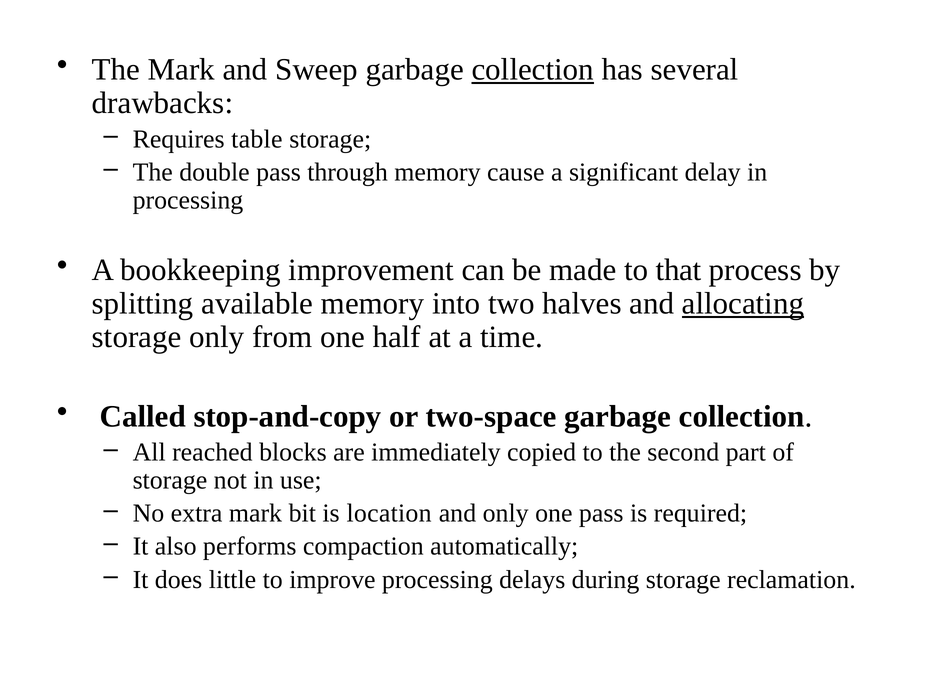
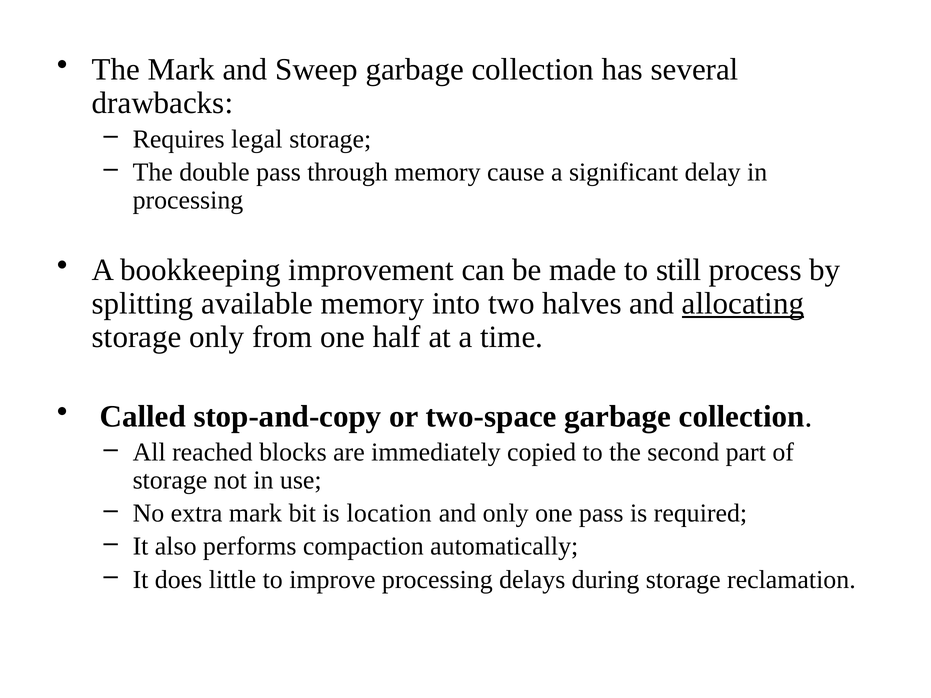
collection underline: present -> none (533, 70)
table: table -> legal (257, 139)
that: that -> still (679, 270)
